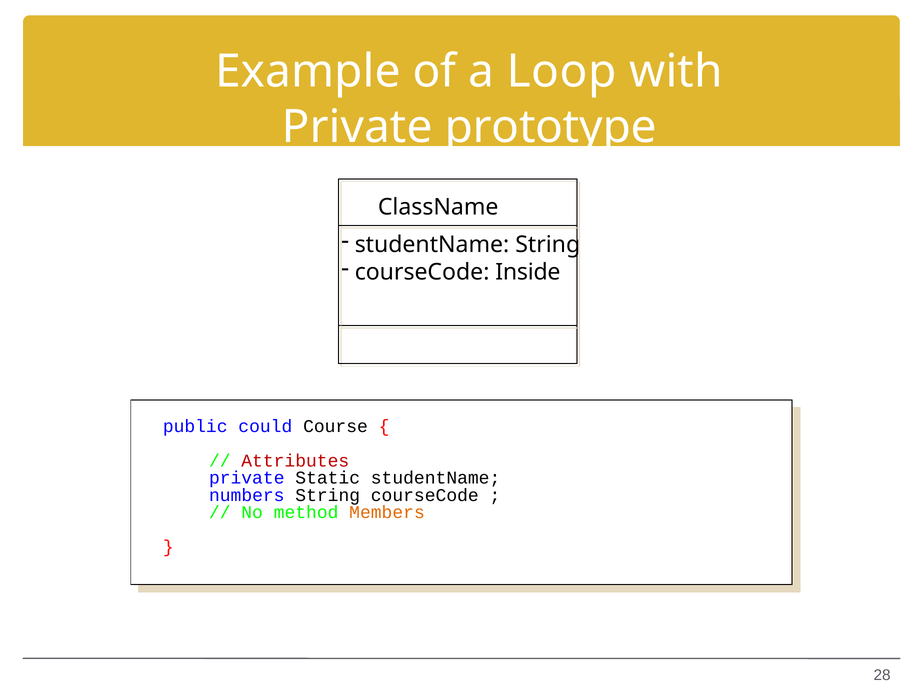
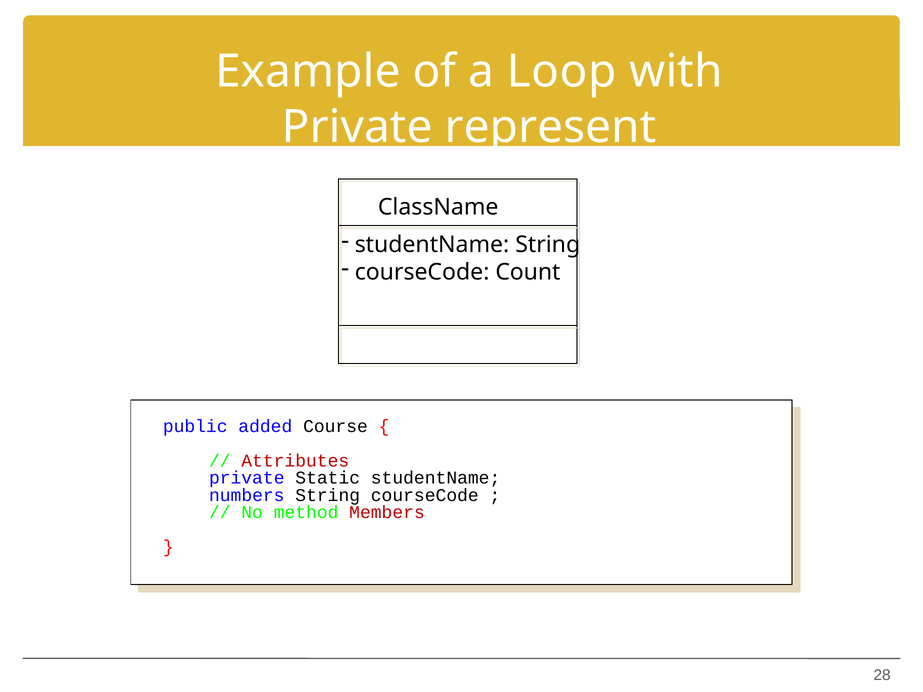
prototype: prototype -> represent (550, 127)
Inside: Inside -> Count (528, 272)
could: could -> added (265, 426)
Members colour: orange -> red (387, 513)
